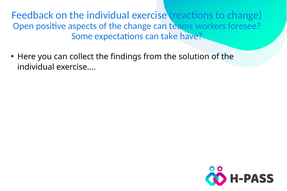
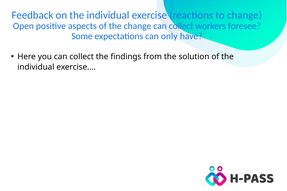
change can teams: teams -> collect (181, 26)
take: take -> only (169, 36)
